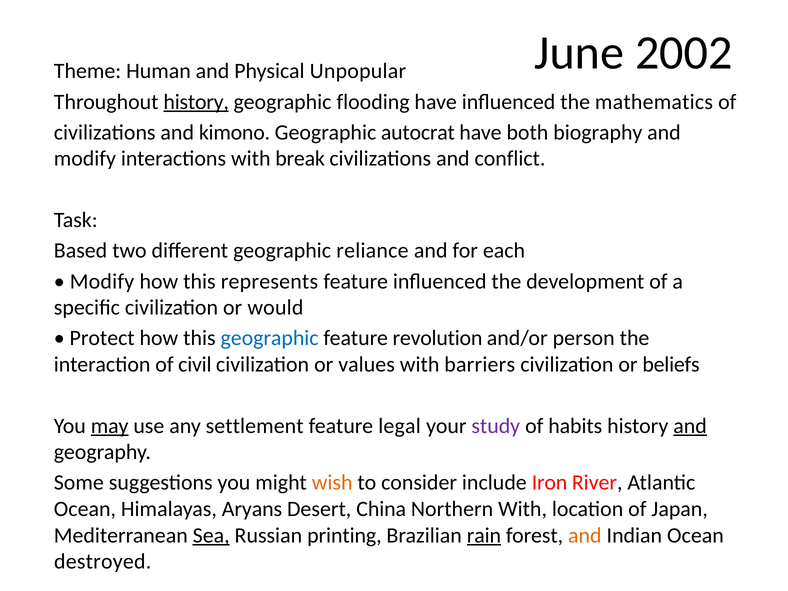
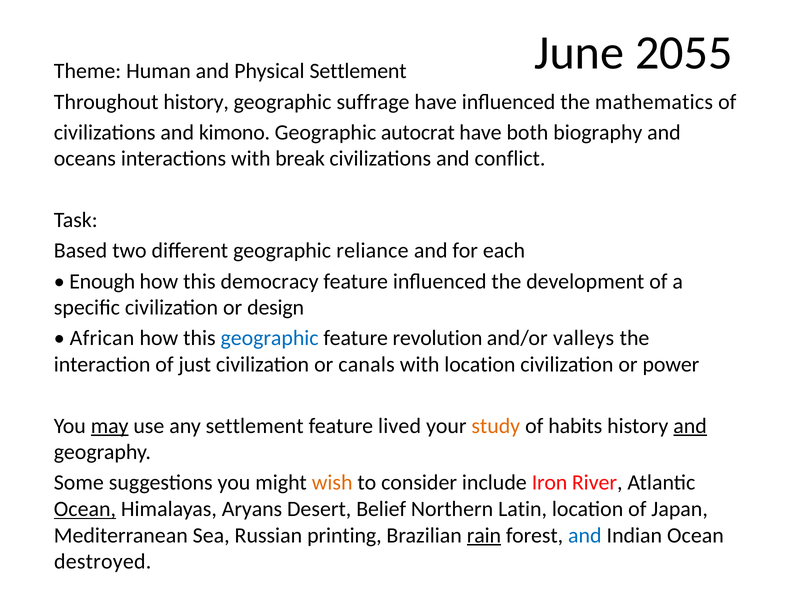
2002: 2002 -> 2055 (684, 53)
Physical Unpopular: Unpopular -> Settlement (358, 71)
history underline: present -> none (196, 102)
flooding: flooding -> suffrage (373, 102)
modify: modify -> oceans (85, 159)
Modify: Modify -> Enough (102, 281)
represents: represents -> democracy (270, 281)
would: would -> design (276, 308)
Protect: Protect -> African (102, 338)
person: person -> valleys (584, 338)
civil: civil -> just (195, 365)
values: values -> canals (366, 365)
with barriers: barriers -> location (480, 365)
beliefs: beliefs -> power (671, 365)
legal: legal -> lived (400, 426)
study colour: purple -> orange (496, 426)
Ocean underline: none -> present (85, 509)
China: China -> Belief (381, 509)
Northern With: With -> Latin (523, 509)
Sea underline: present -> none (211, 535)
and colour: orange -> blue (585, 535)
